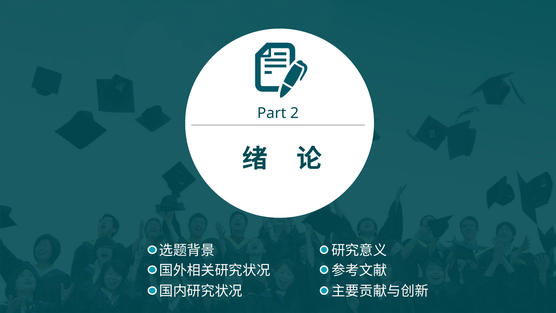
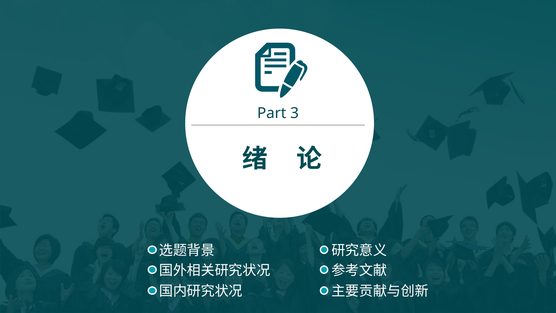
2: 2 -> 3 (295, 113)
